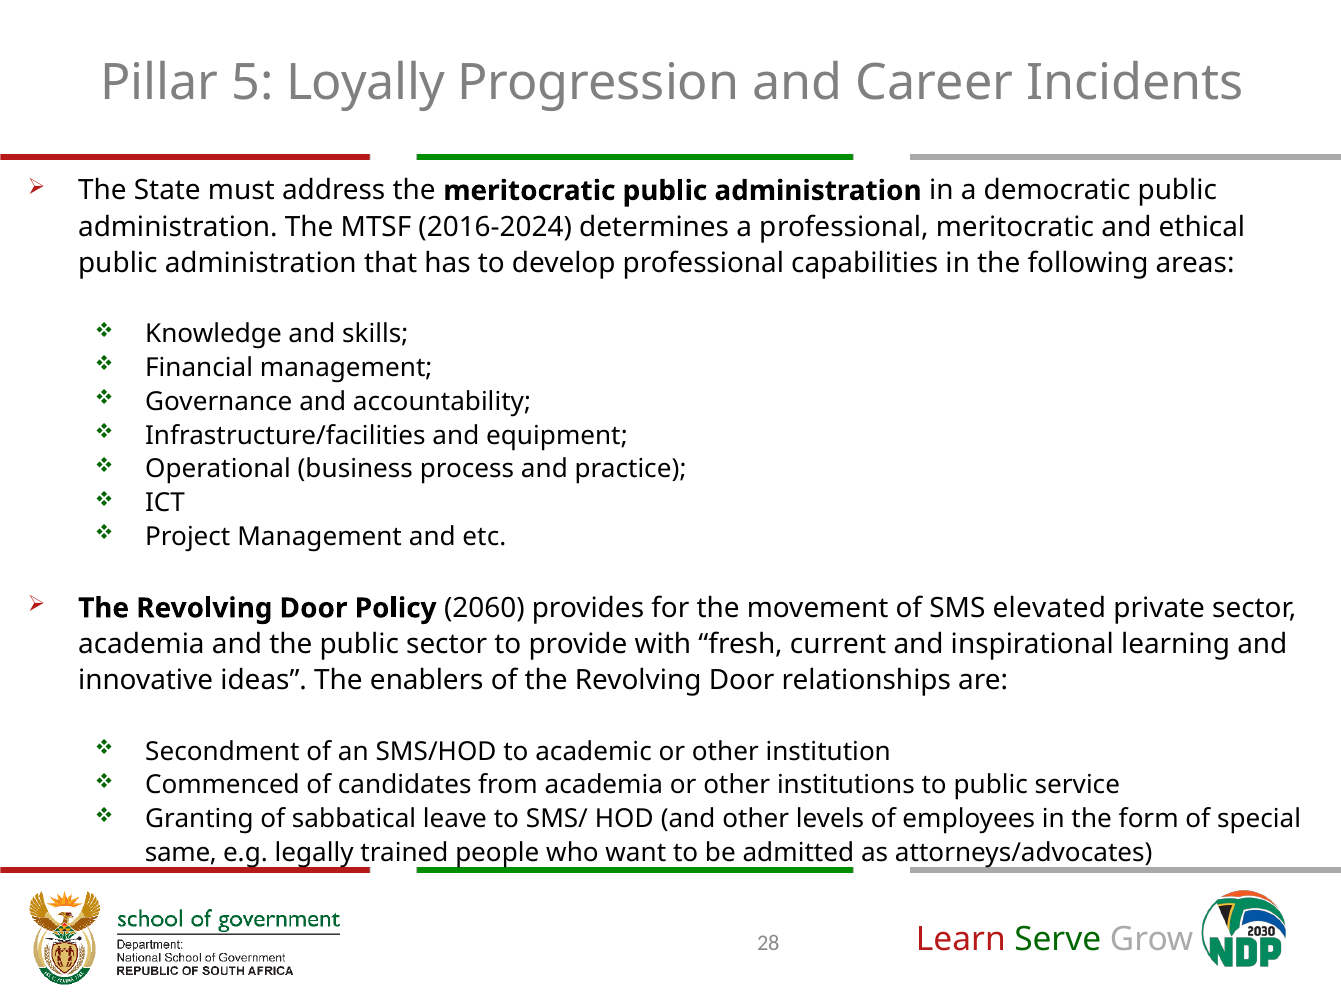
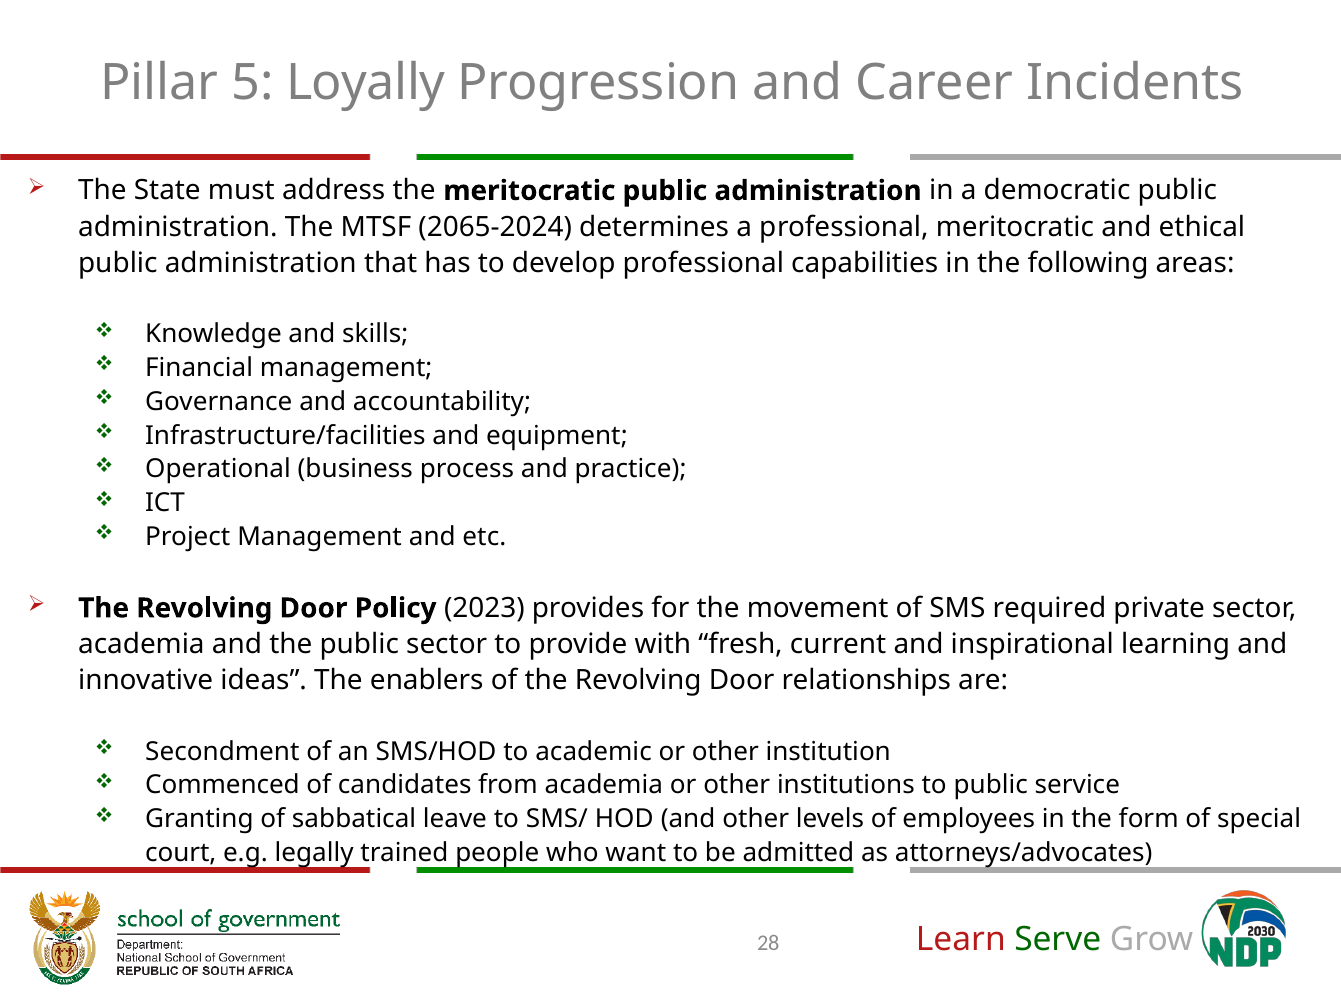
2016-2024: 2016-2024 -> 2065-2024 (495, 227)
2060: 2060 -> 2023 (484, 608)
elevated: elevated -> required (1049, 608)
same: same -> court (181, 853)
